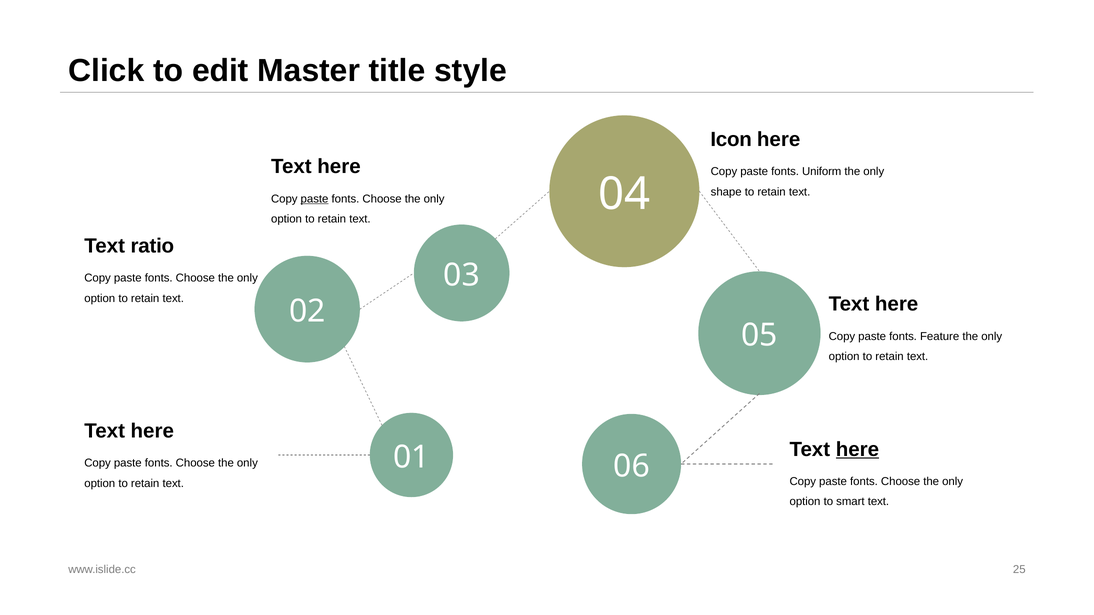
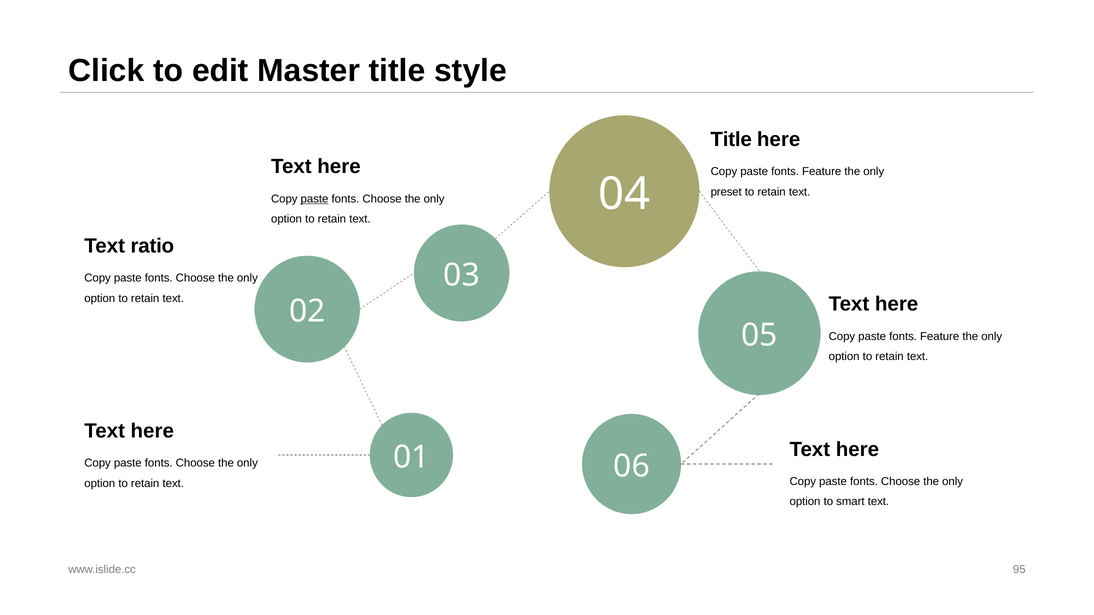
Icon: Icon -> Title (731, 139)
Uniform: Uniform -> Feature (822, 172)
shape: shape -> preset (726, 192)
here underline: present -> none (857, 450)
25: 25 -> 95 (1019, 570)
